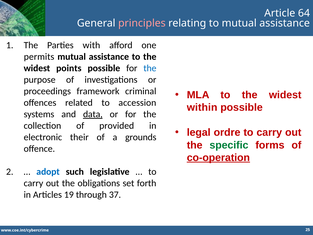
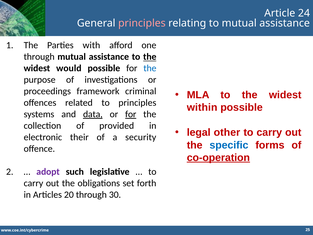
64: 64 -> 24 (304, 13)
permits: permits -> through (39, 57)
the underline: none -> present (150, 57)
points: points -> would (69, 68)
to accession: accession -> principles (137, 103)
for underline: none -> present (131, 114)
ordre: ordre -> other (227, 132)
grounds: grounds -> security (141, 137)
specific colour: green -> blue (229, 145)
adopt colour: blue -> purple (48, 171)
19: 19 -> 20 (69, 194)
37: 37 -> 30 (115, 194)
